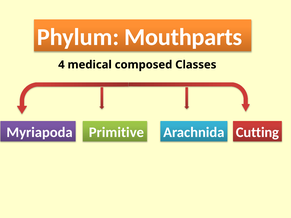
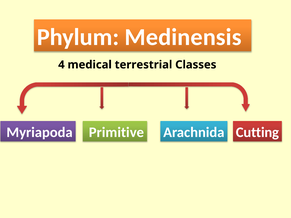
Mouthparts: Mouthparts -> Medinensis (183, 37)
composed: composed -> terrestrial (143, 65)
